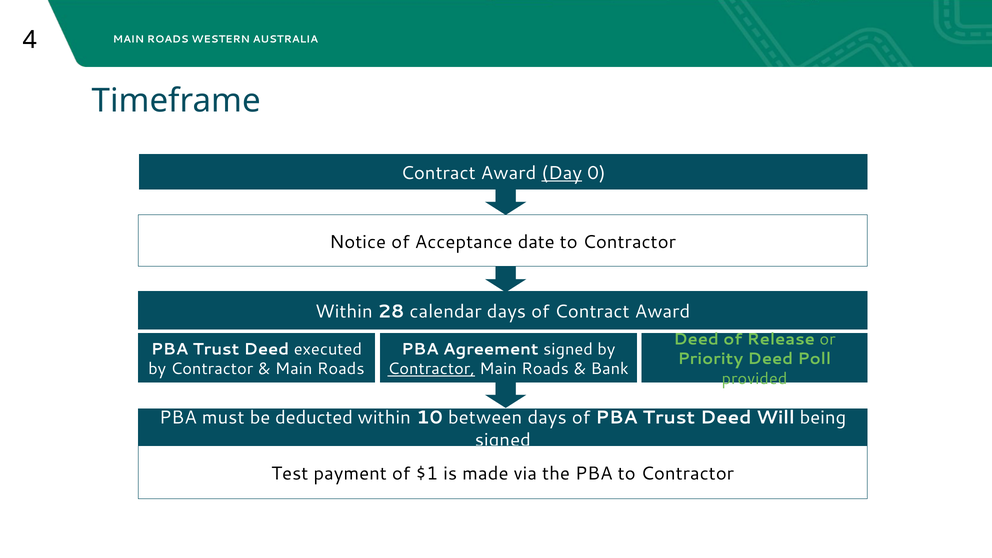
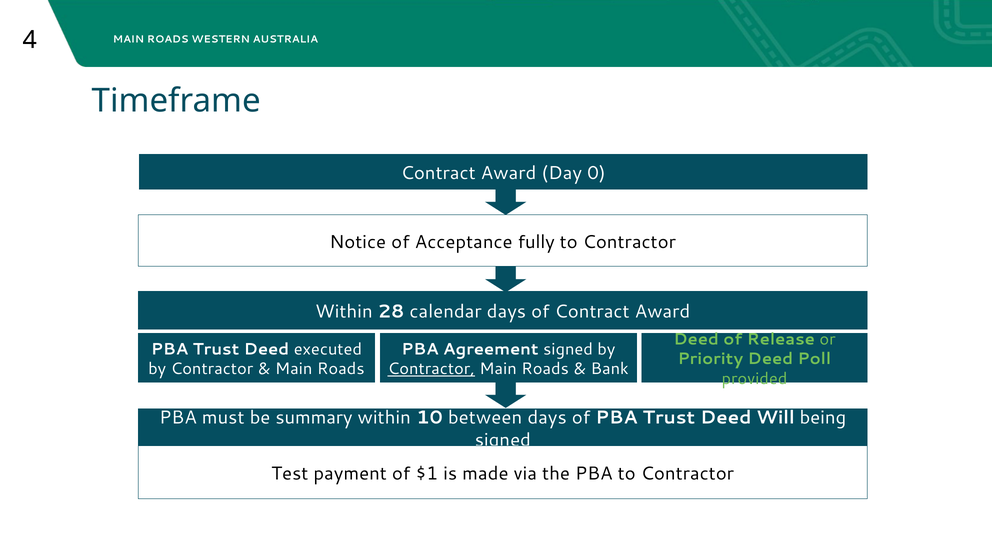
Day underline: present -> none (562, 173)
date: date -> fully (536, 242)
deducted: deducted -> summary (314, 418)
